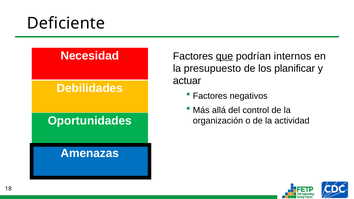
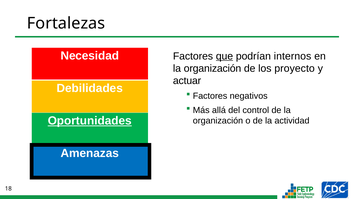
Deficiente: Deficiente -> Fortalezas (66, 23)
presupuesto: presupuesto -> organización (213, 69)
planificar: planificar -> proyecto (295, 69)
Oportunidades underline: none -> present (90, 121)
